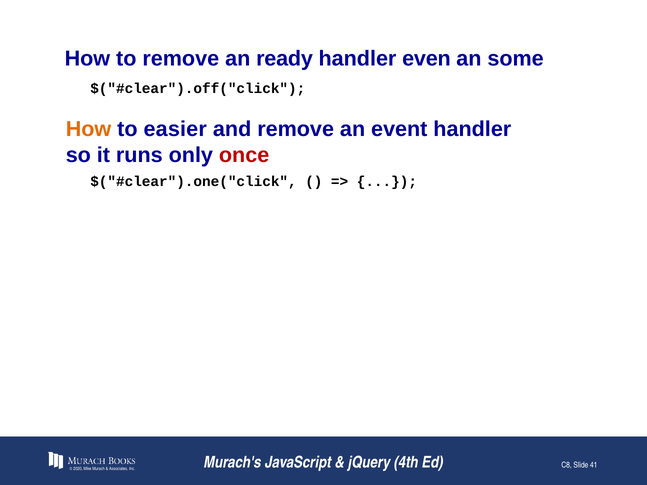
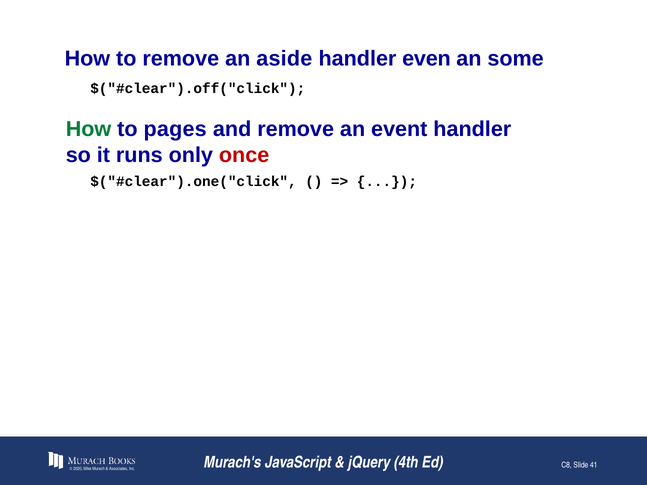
ready: ready -> aside (284, 59)
How colour: orange -> green (88, 129)
easier: easier -> pages (175, 129)
